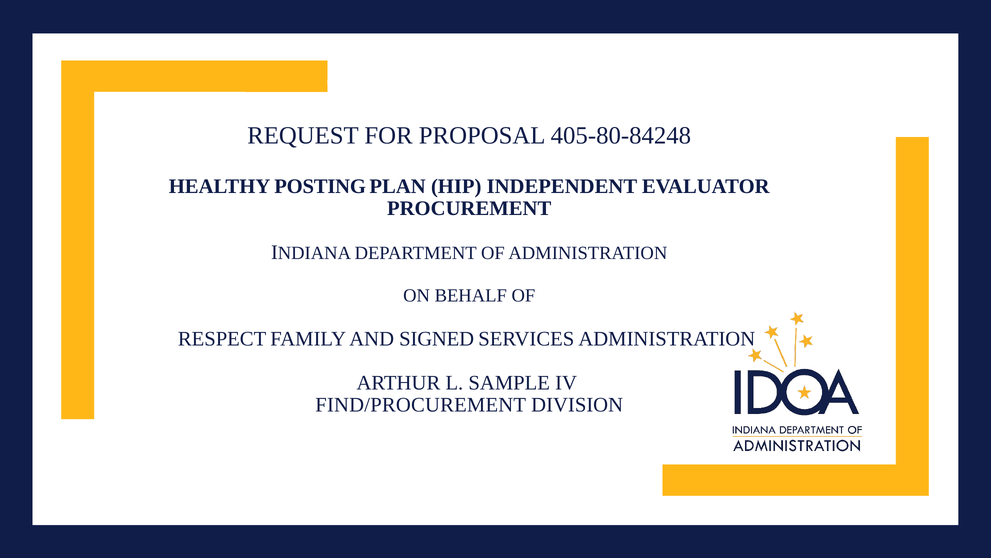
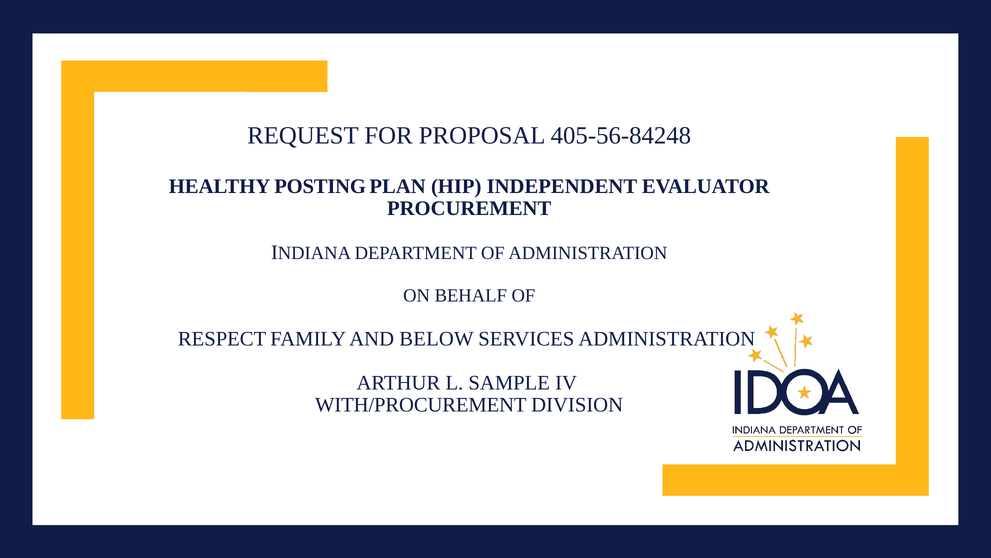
405-80-84248: 405-80-84248 -> 405-56-84248 (621, 135)
SIGNED: SIGNED -> BELOW (436, 338)
FIND/PROCUREMENT: FIND/PROCUREMENT -> WITH/PROCUREMENT (421, 405)
